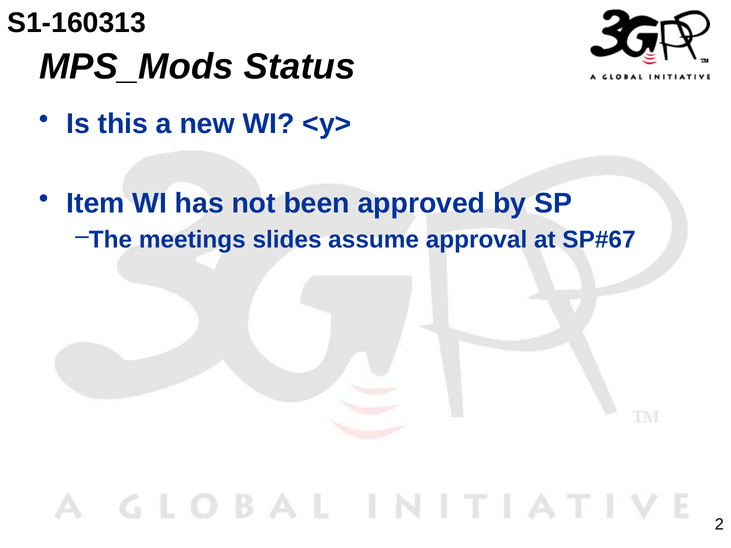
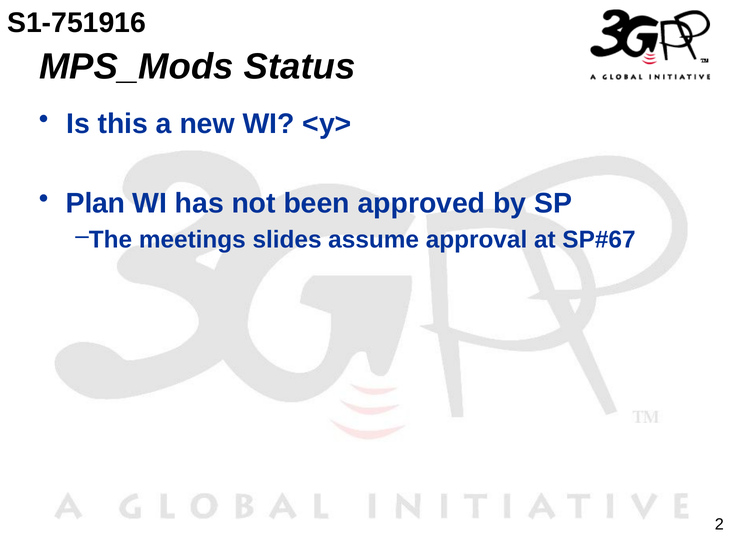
S1-160313: S1-160313 -> S1-751916 (77, 23)
Item: Item -> Plan (96, 204)
